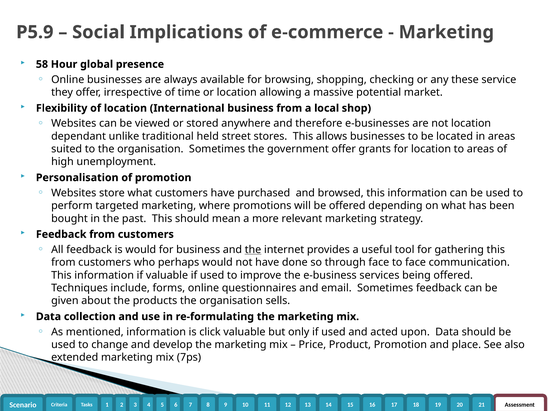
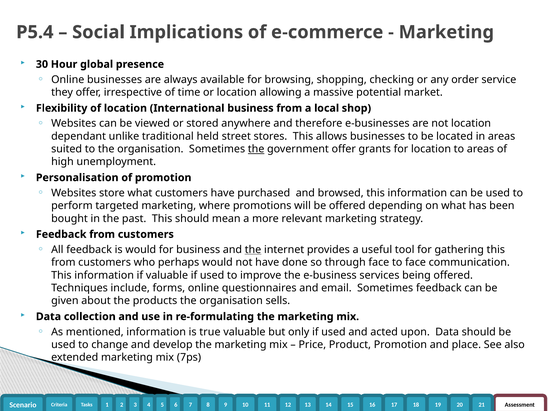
P5.9: P5.9 -> P5.4 (35, 32)
58: 58 -> 30 (42, 64)
these: these -> order (465, 80)
the underline: none -> present (256, 149)
click: click -> true (210, 332)
